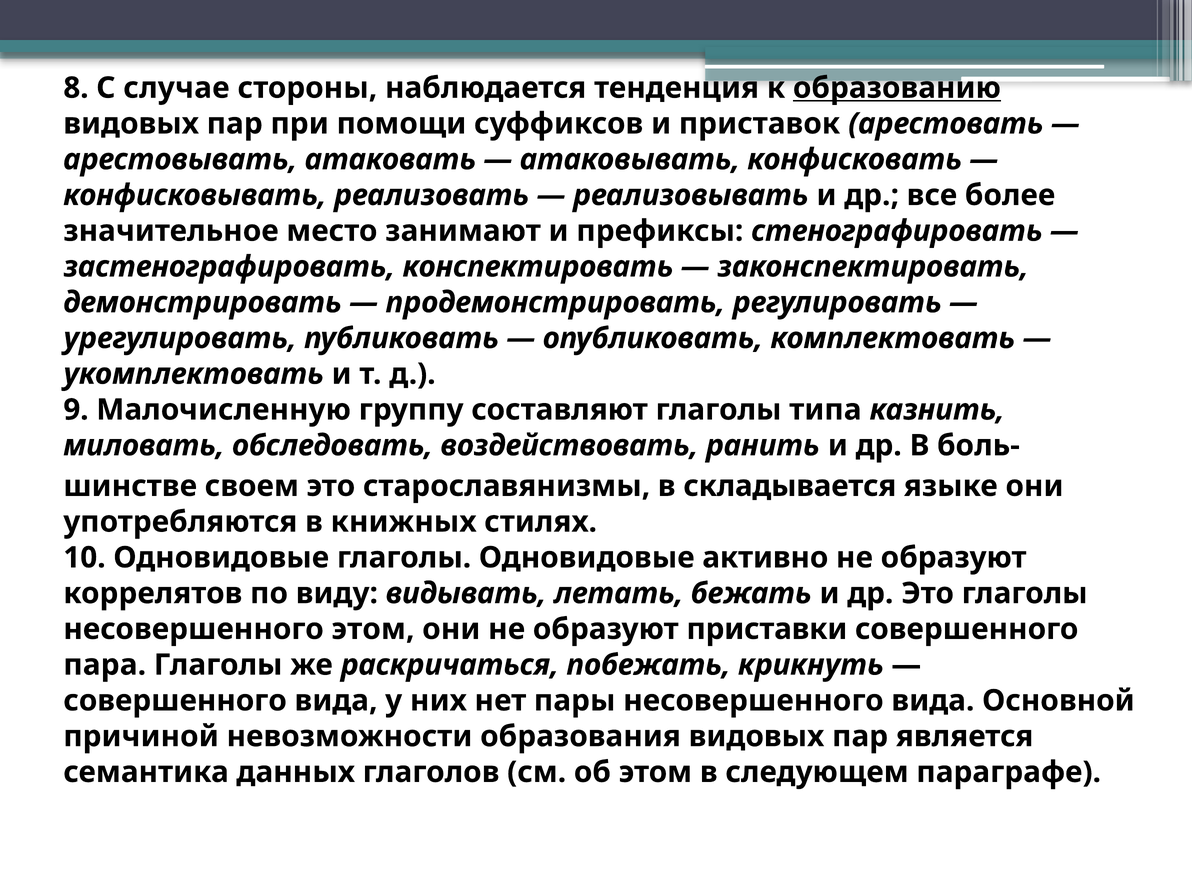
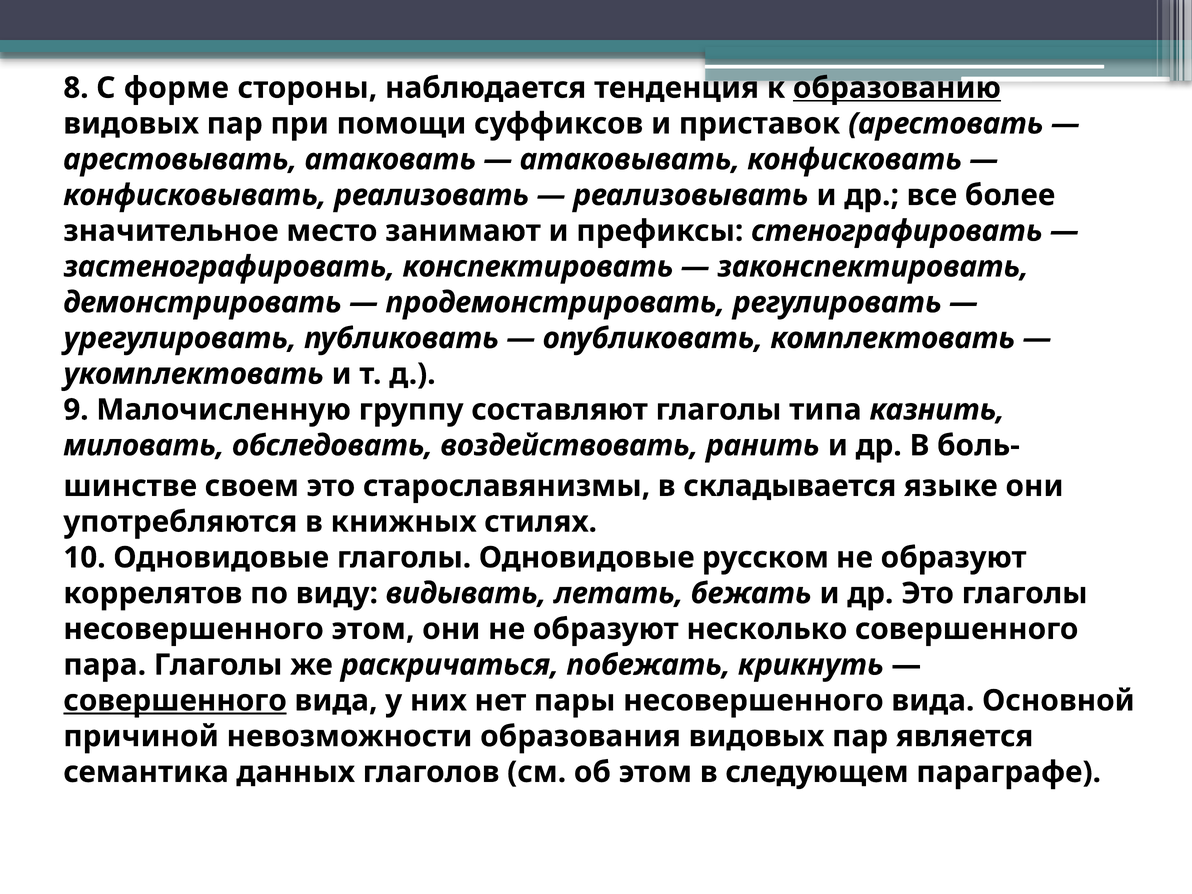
случае: случае -> форме (176, 88)
активно: активно -> русском (765, 558)
приставки: приставки -> несколько (767, 629)
совершенного underline: none -> present (175, 701)
